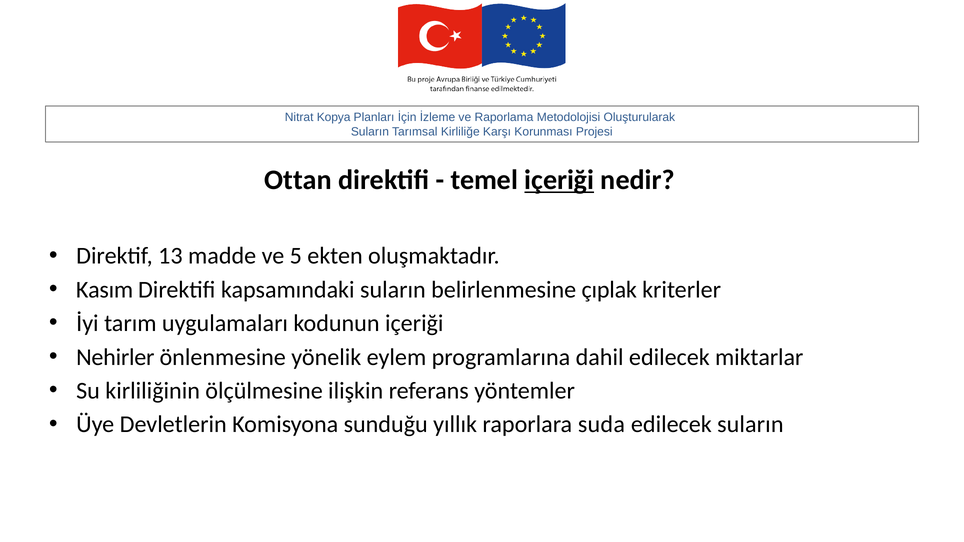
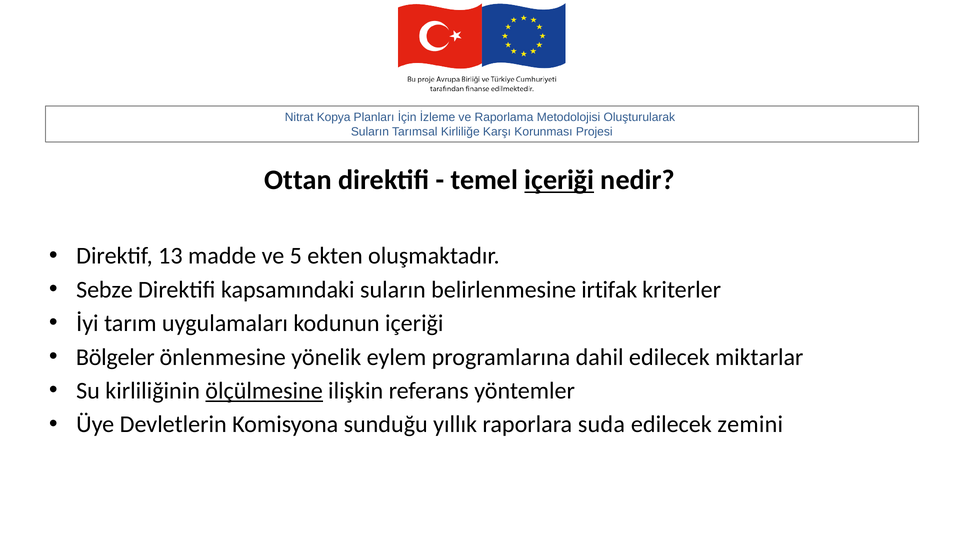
Kasım: Kasım -> Sebze (105, 290)
çıplak: çıplak -> irtifak (609, 290)
Nehirler: Nehirler -> Bölgeler (115, 357)
ölçülmesine underline: none -> present (264, 391)
edilecek suların: suların -> zemini (750, 425)
